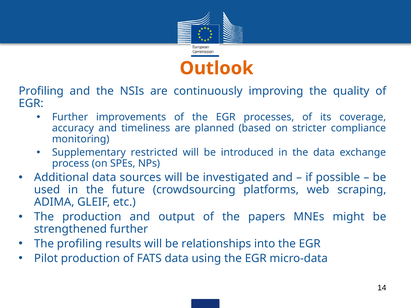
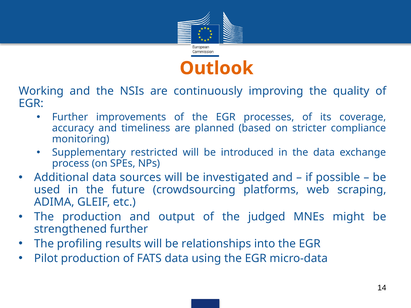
Profiling: Profiling -> Working (41, 91)
papers: papers -> judged (267, 217)
